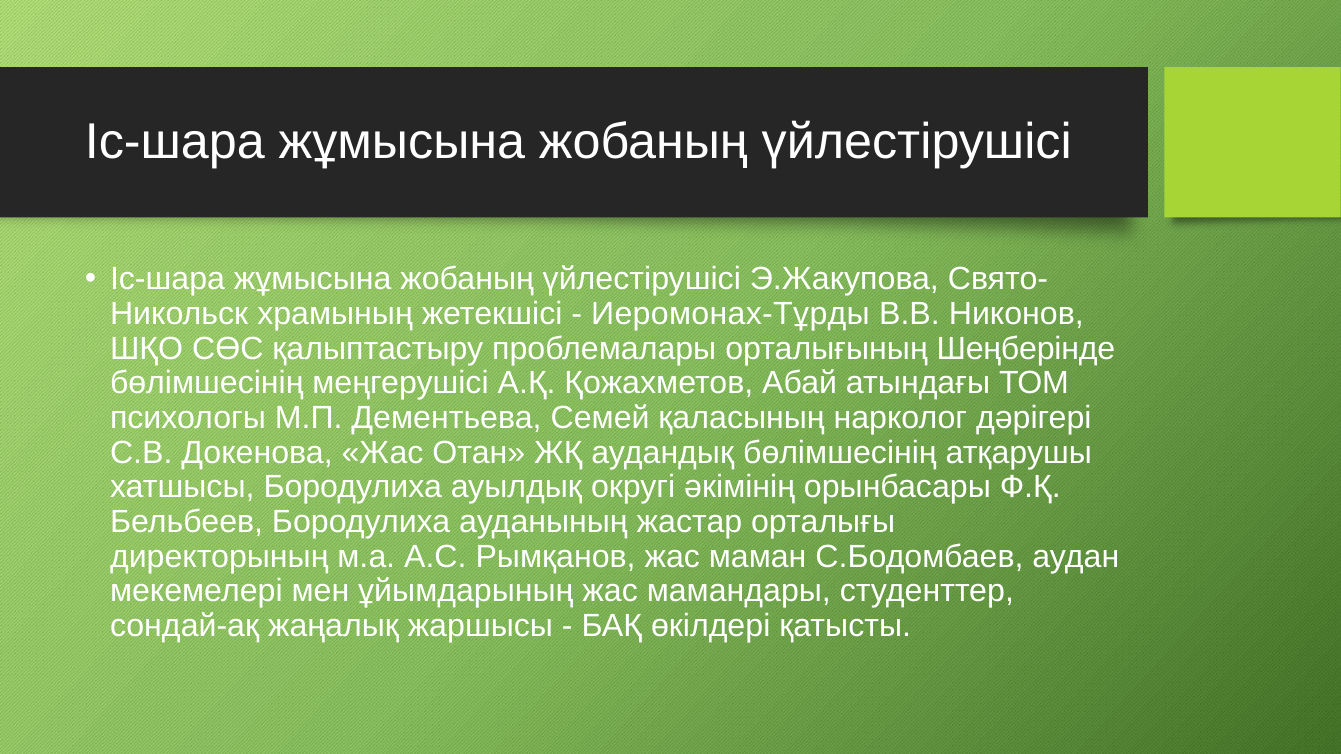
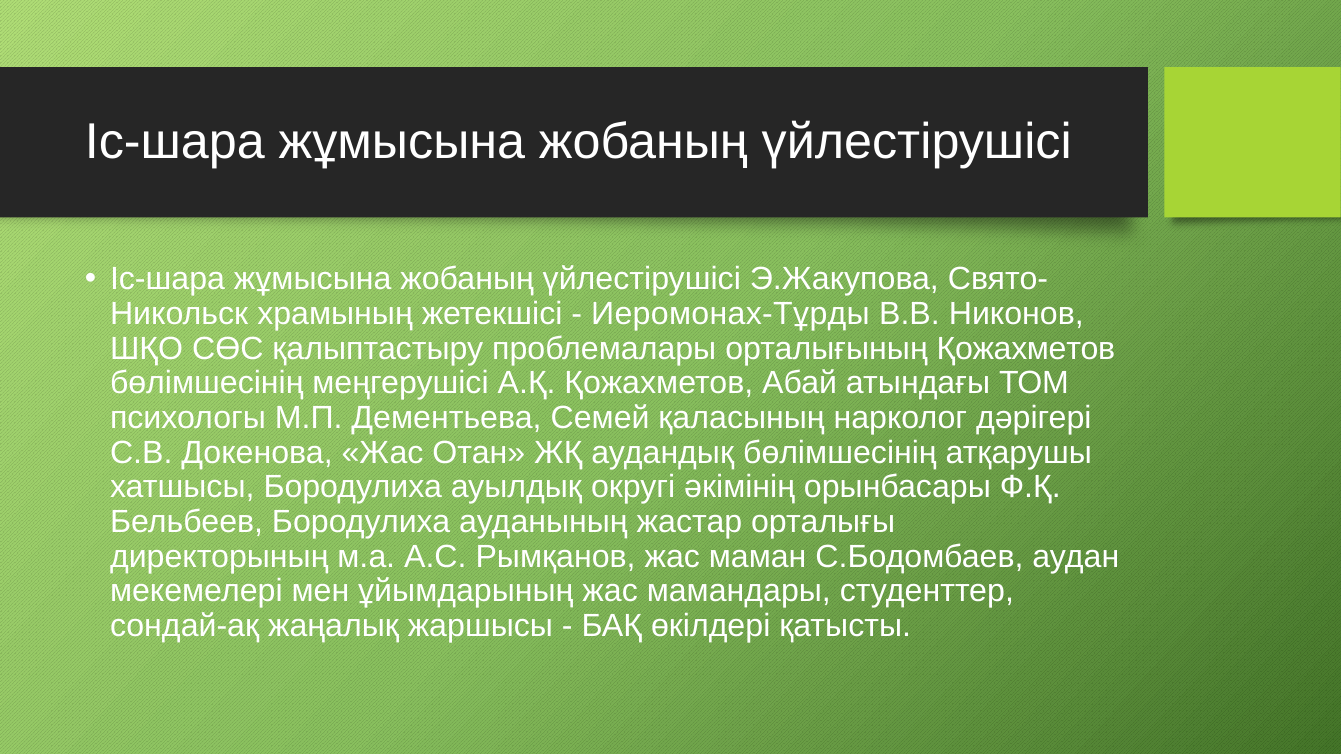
орталығының Шеңберінде: Шеңберінде -> Қожахметов (1026, 349)
